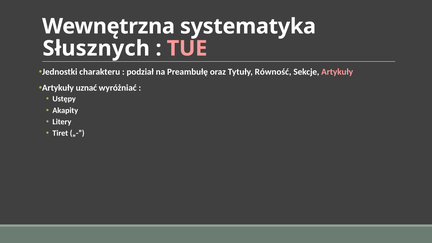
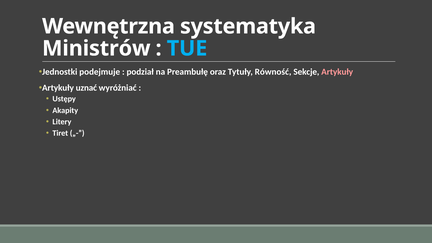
Słusznych: Słusznych -> Ministrów (96, 48)
TUE colour: pink -> light blue (187, 48)
charakteru: charakteru -> podejmuje (100, 72)
